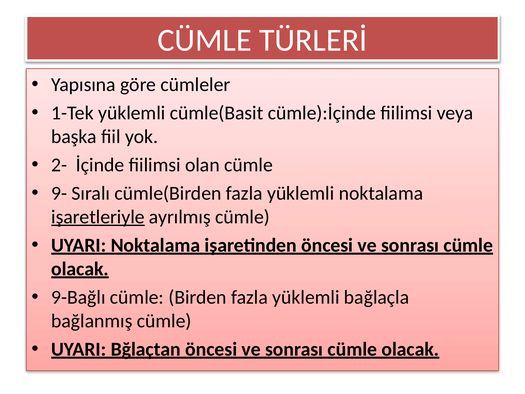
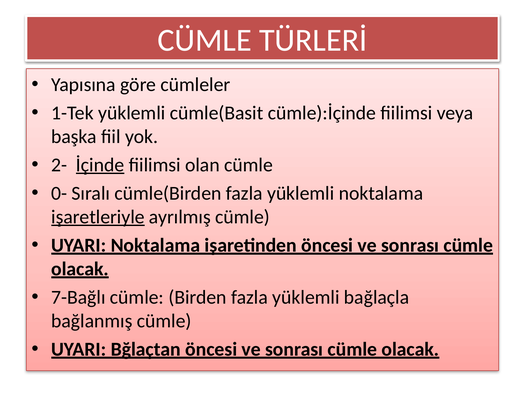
İçinde underline: none -> present (100, 165)
9-: 9- -> 0- (59, 193)
9-Bağlı: 9-Bağlı -> 7-Bağlı (78, 297)
